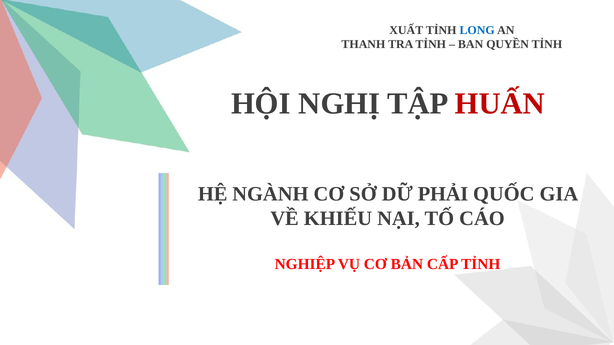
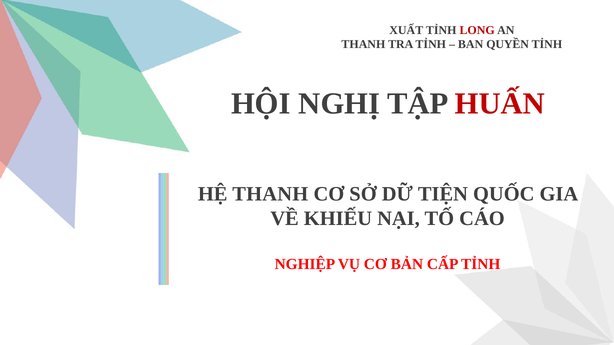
LONG colour: blue -> red (477, 30)
HỆ NGÀNH: NGÀNH -> THANH (270, 194)
PHẢI: PHẢI -> TIỆN (443, 194)
